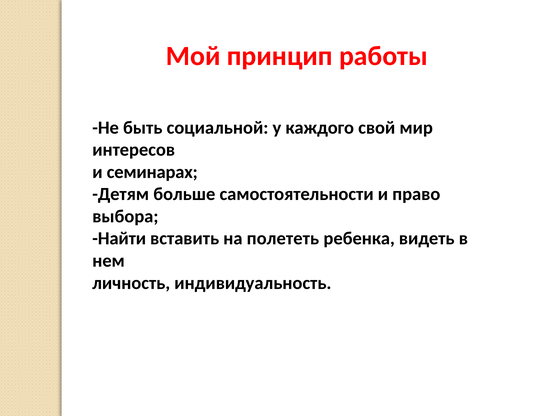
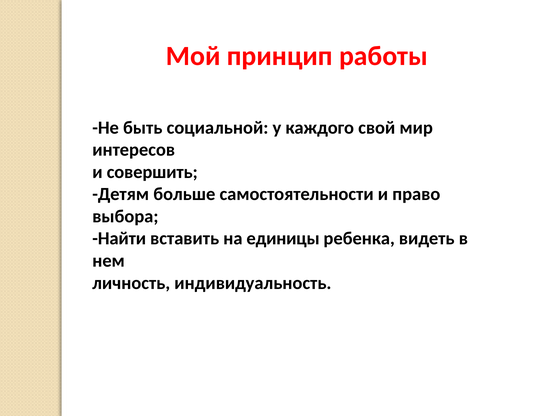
семинарах: семинарах -> совершить (152, 172)
полететь: полететь -> единицы (283, 239)
